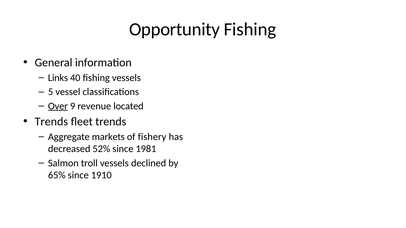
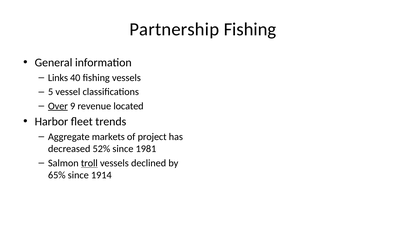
Opportunity: Opportunity -> Partnership (174, 29)
Trends: Trends -> Harbor (51, 122)
fishery: fishery -> project (152, 137)
troll underline: none -> present (89, 163)
1910: 1910 -> 1914 (101, 176)
